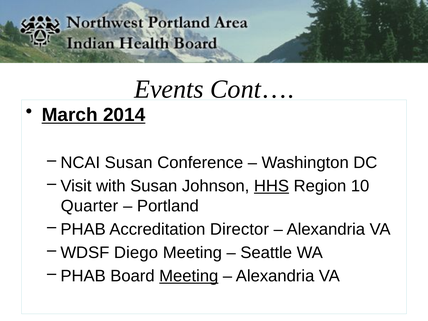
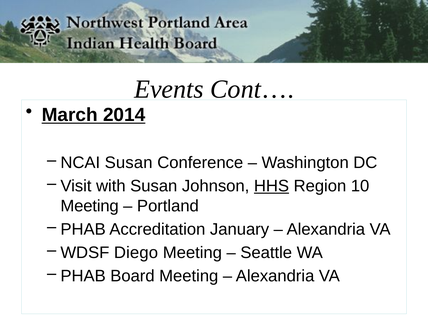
Quarter: Quarter -> Meeting (90, 206)
Director: Director -> January (240, 229)
Meeting underline: present -> none (189, 276)
